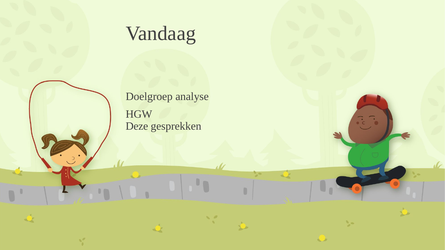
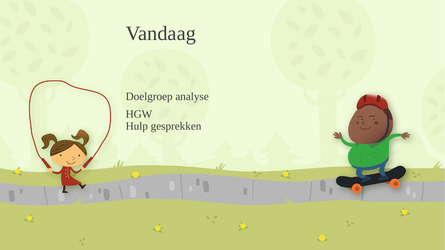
Deze: Deze -> Hulp (137, 126)
